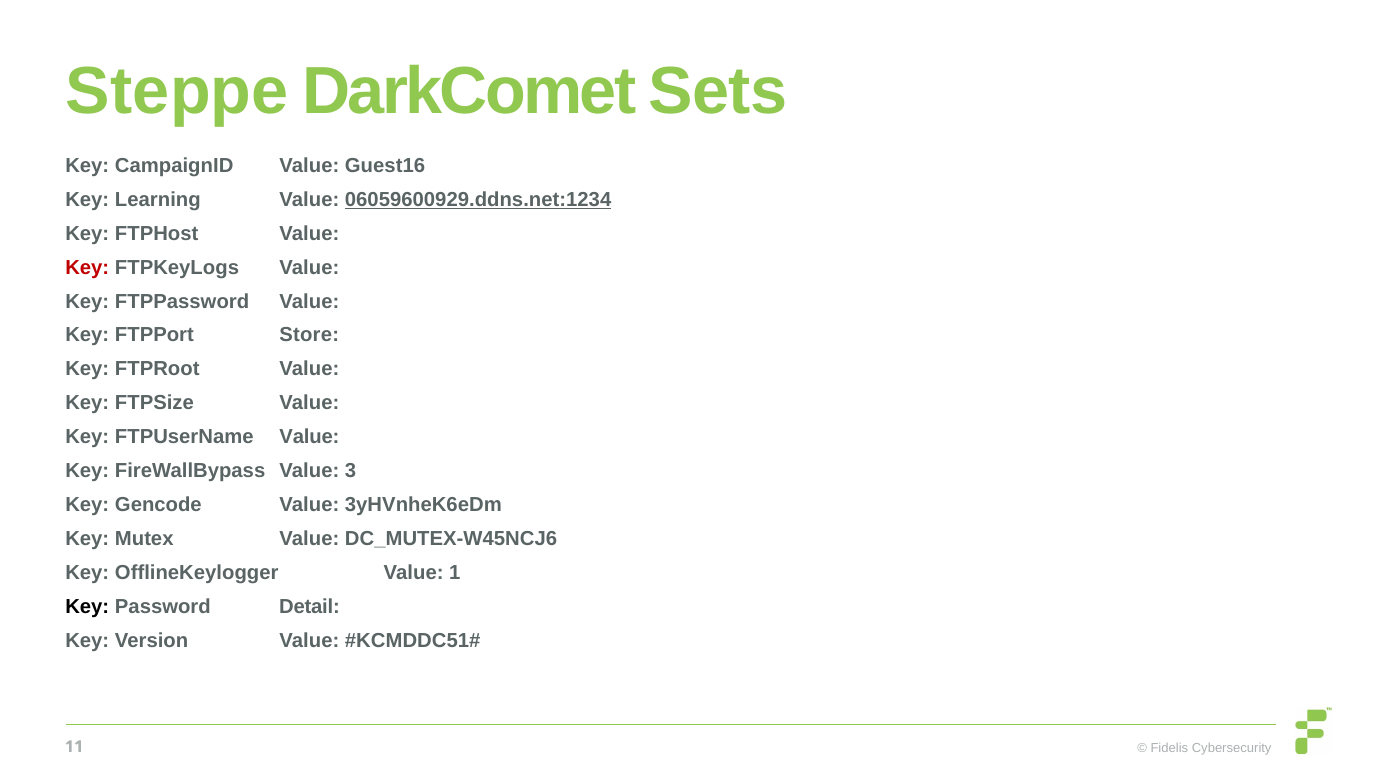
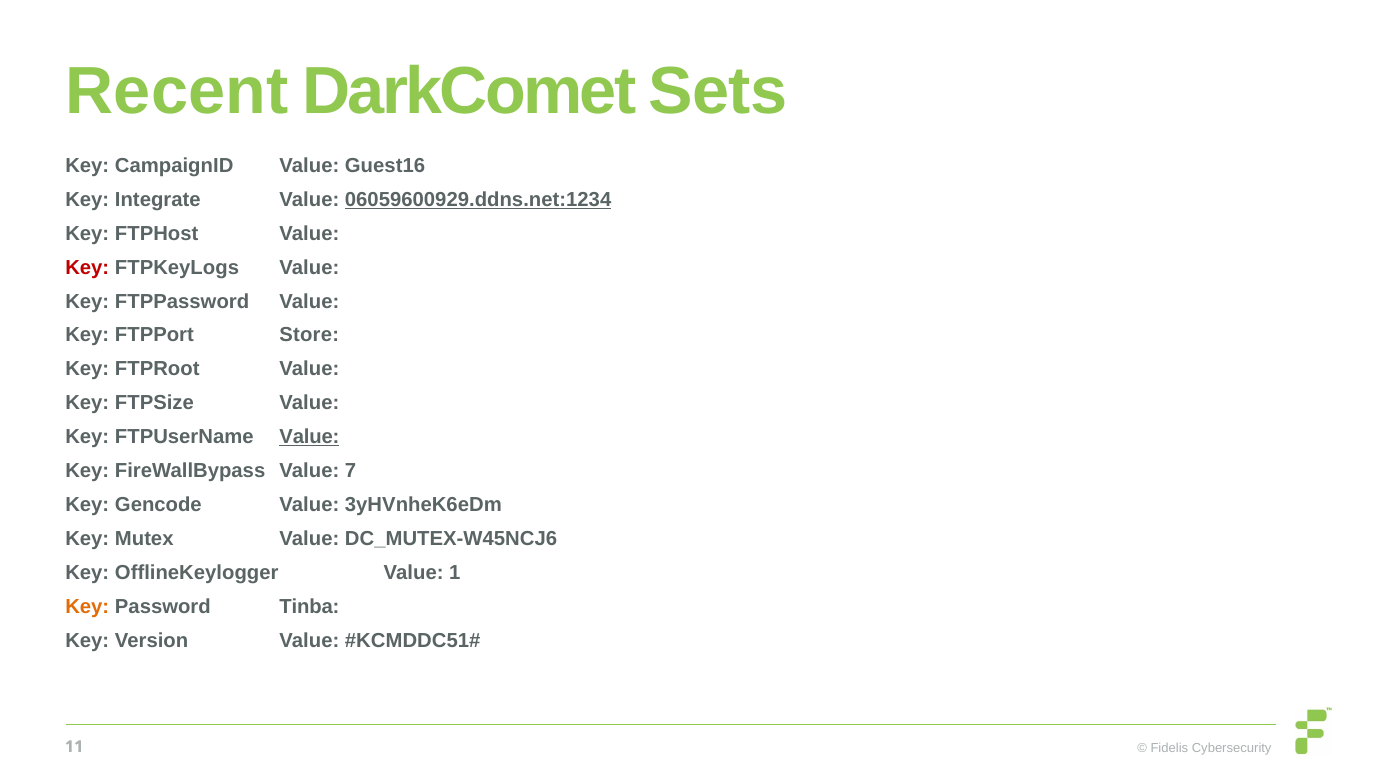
Steppe: Steppe -> Recent (177, 91)
Learning: Learning -> Integrate (158, 200)
Value underline: none -> present (309, 437)
3: 3 -> 7 (351, 471)
Key colour: black -> orange (87, 607)
Detail: Detail -> Tinba (309, 607)
